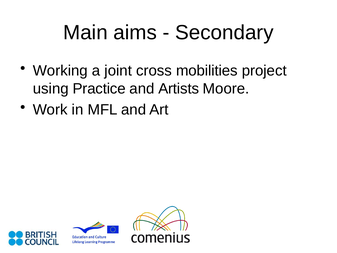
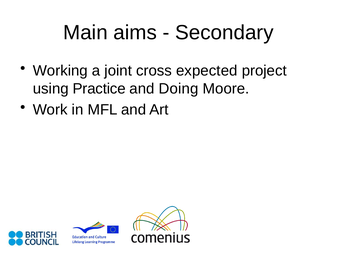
mobilities: mobilities -> expected (207, 71)
Artists: Artists -> Doing (179, 89)
